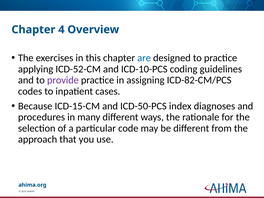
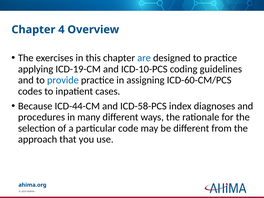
ICD-52-CM: ICD-52-CM -> ICD-19-CM (78, 69)
provide colour: purple -> blue (63, 80)
ICD-82-CM/PCS: ICD-82-CM/PCS -> ICD-60-CM/PCS (199, 80)
ICD-15-CM: ICD-15-CM -> ICD-44-CM (77, 106)
ICD-50-PCS: ICD-50-PCS -> ICD-58-PCS (143, 106)
